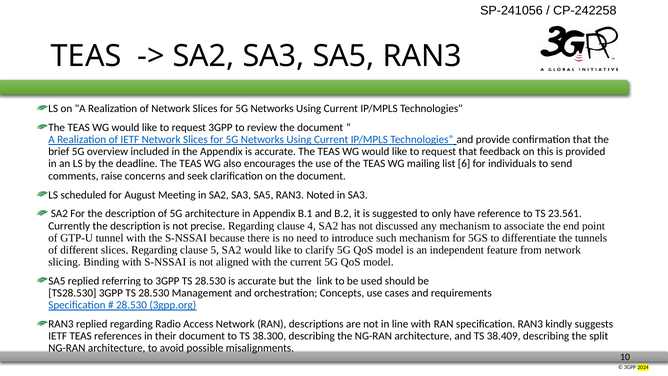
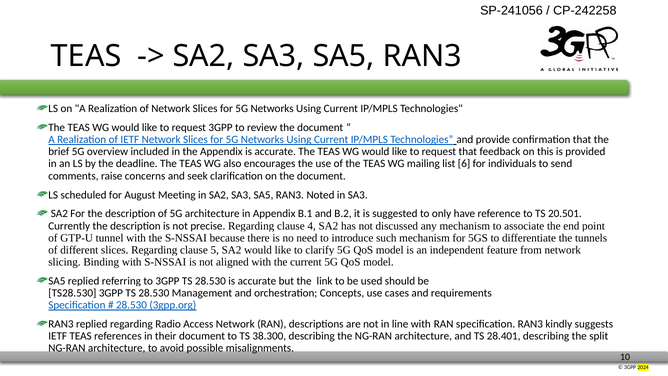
23.561: 23.561 -> 20.501 (565, 214)
38.409: 38.409 -> 28.401 (504, 336)
